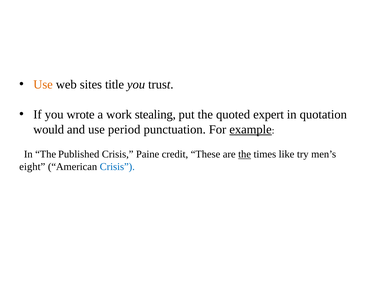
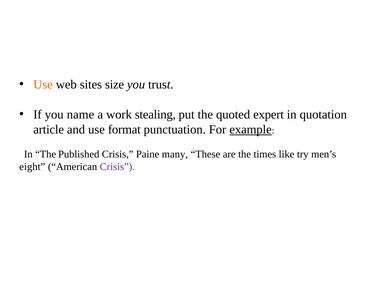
title: title -> size (115, 85)
wrote: wrote -> name (80, 115)
would: would -> article (49, 130)
period: period -> format (124, 130)
credit: credit -> many (175, 154)
the underline: present -> none (245, 154)
Crisis colour: blue -> purple (117, 167)
